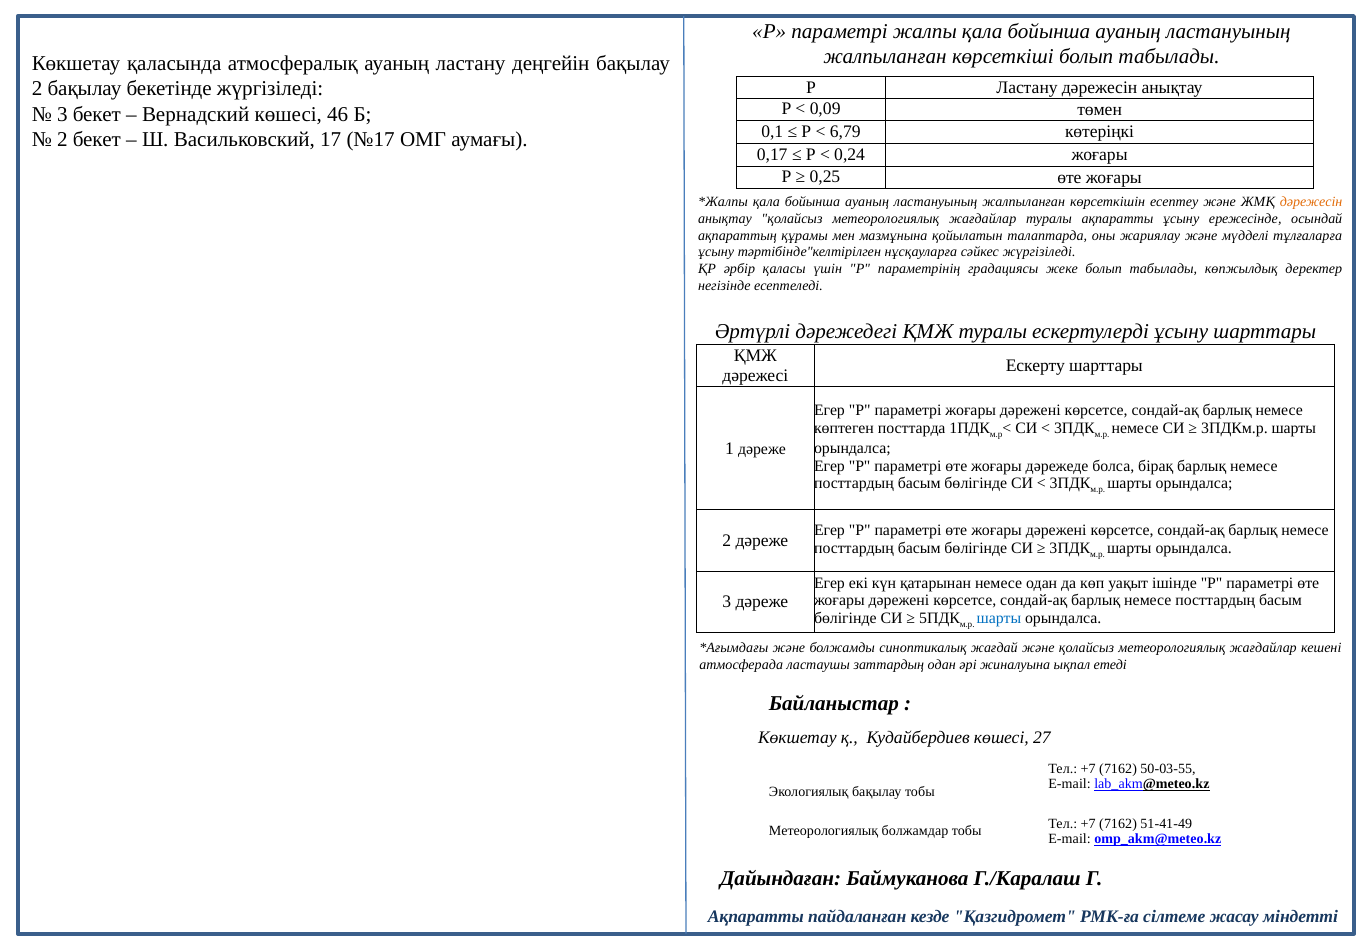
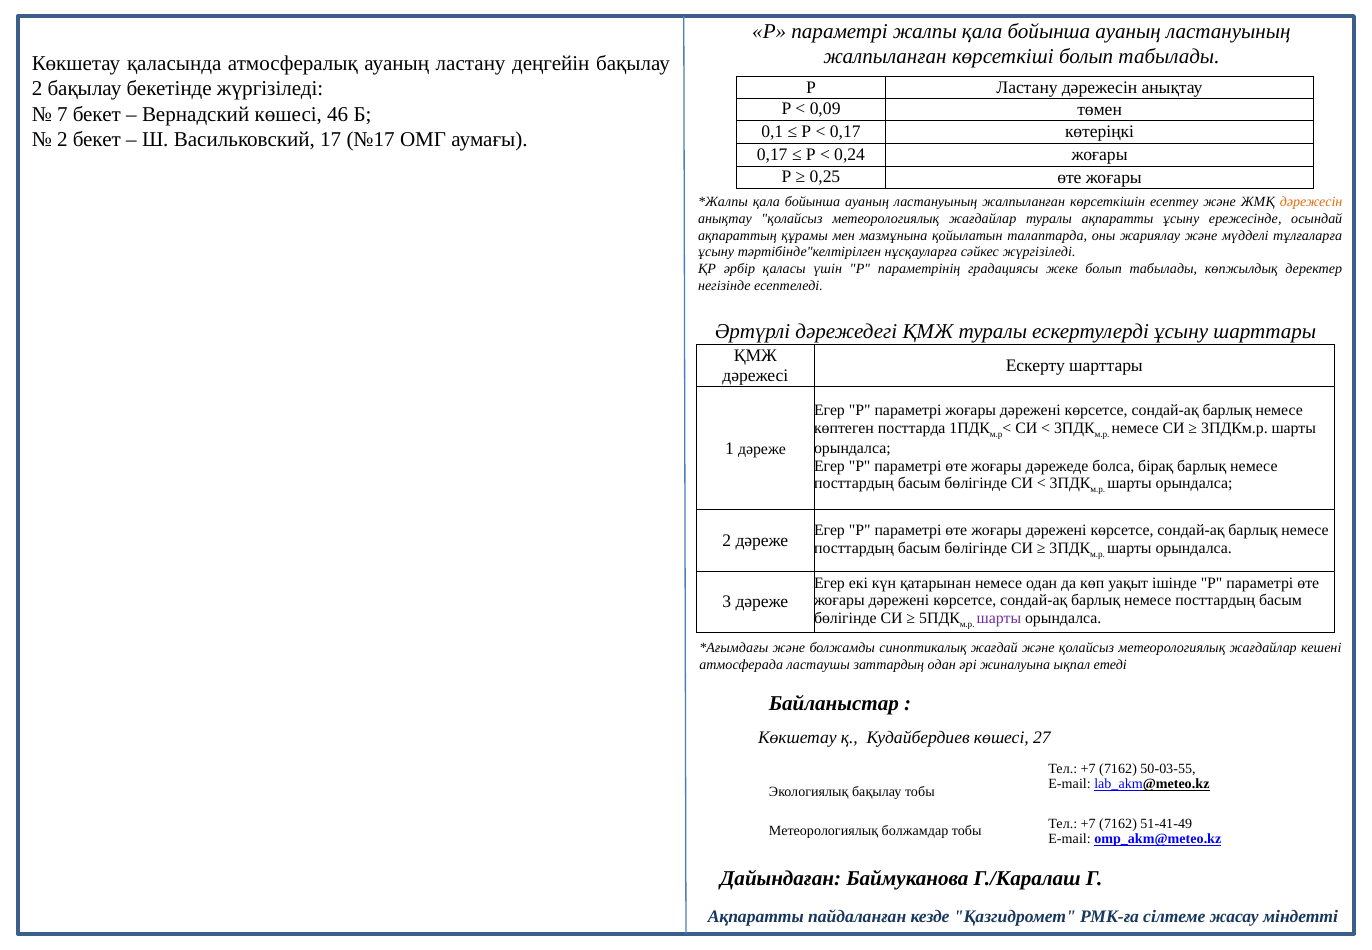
3: 3 -> 7 (62, 114)
6,79: 6,79 -> 0,17 (845, 132)
шарты colour: blue -> purple (999, 618)
